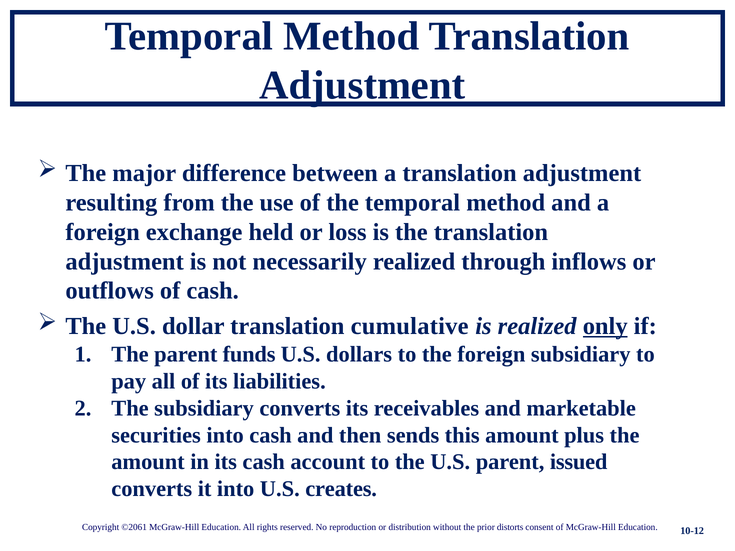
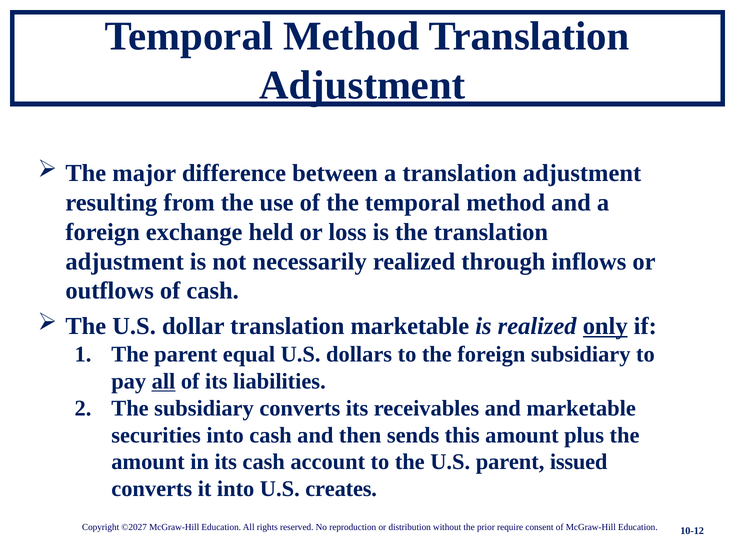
translation cumulative: cumulative -> marketable (410, 327)
funds: funds -> equal (249, 355)
all underline: none -> present (164, 381)
©2061: ©2061 -> ©2027 (134, 527)
distorts: distorts -> require (510, 527)
